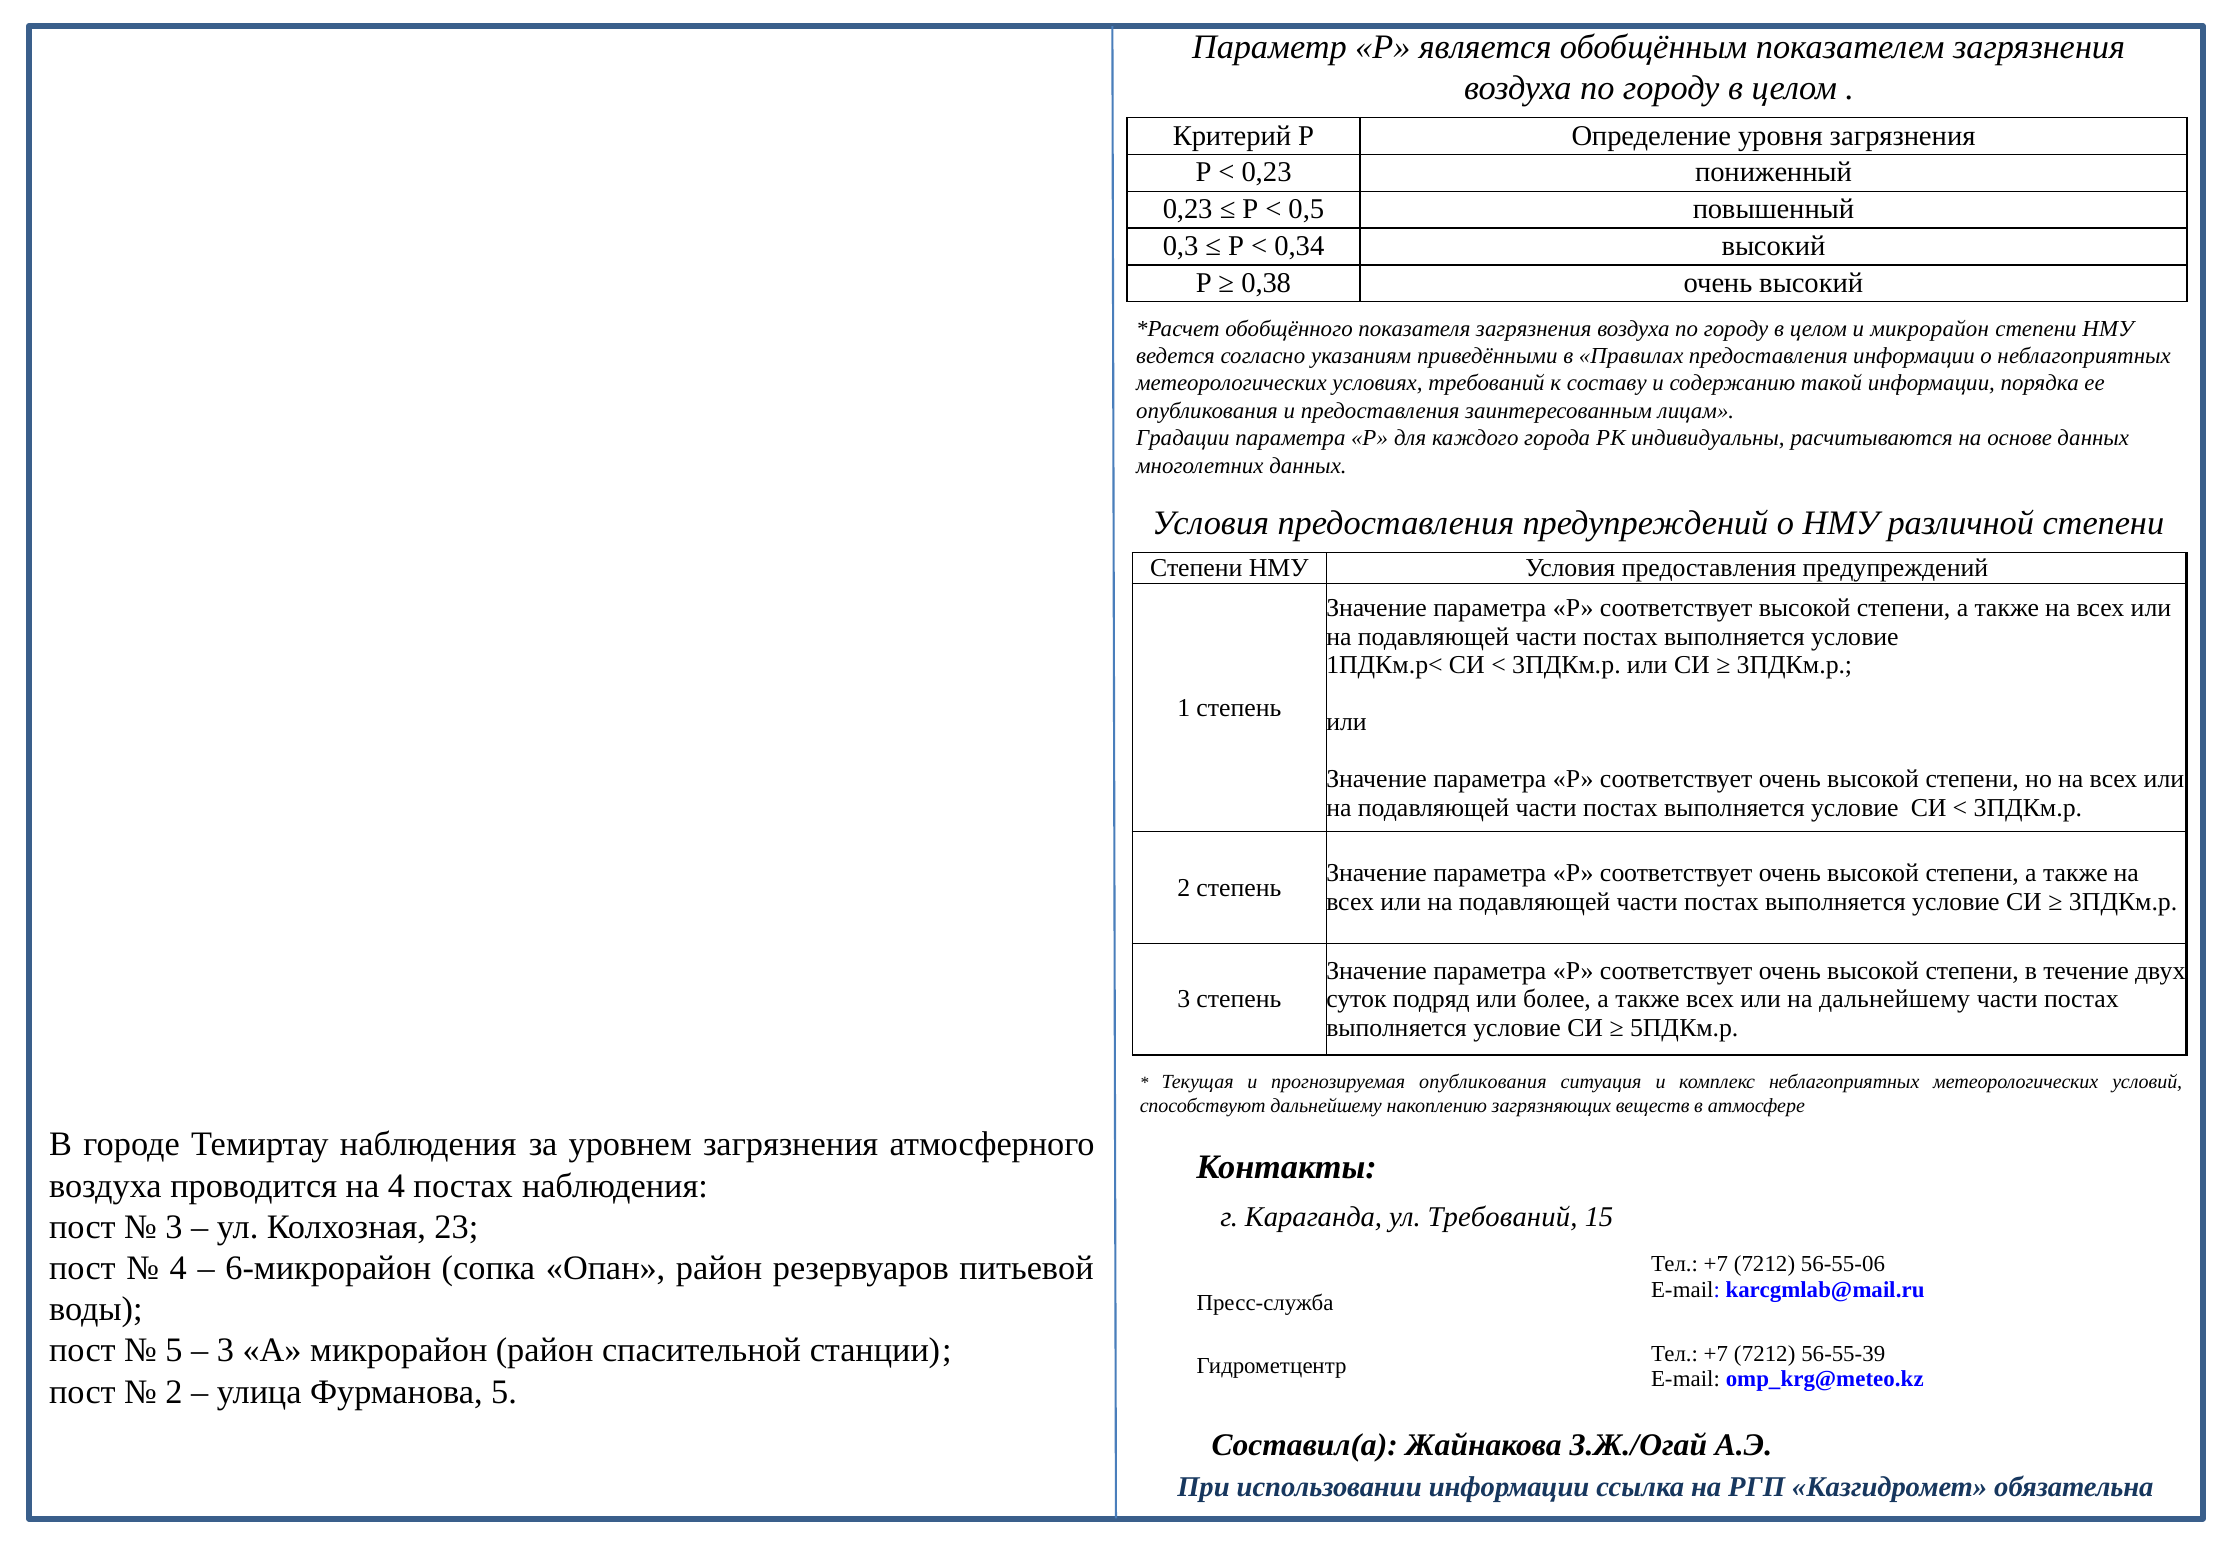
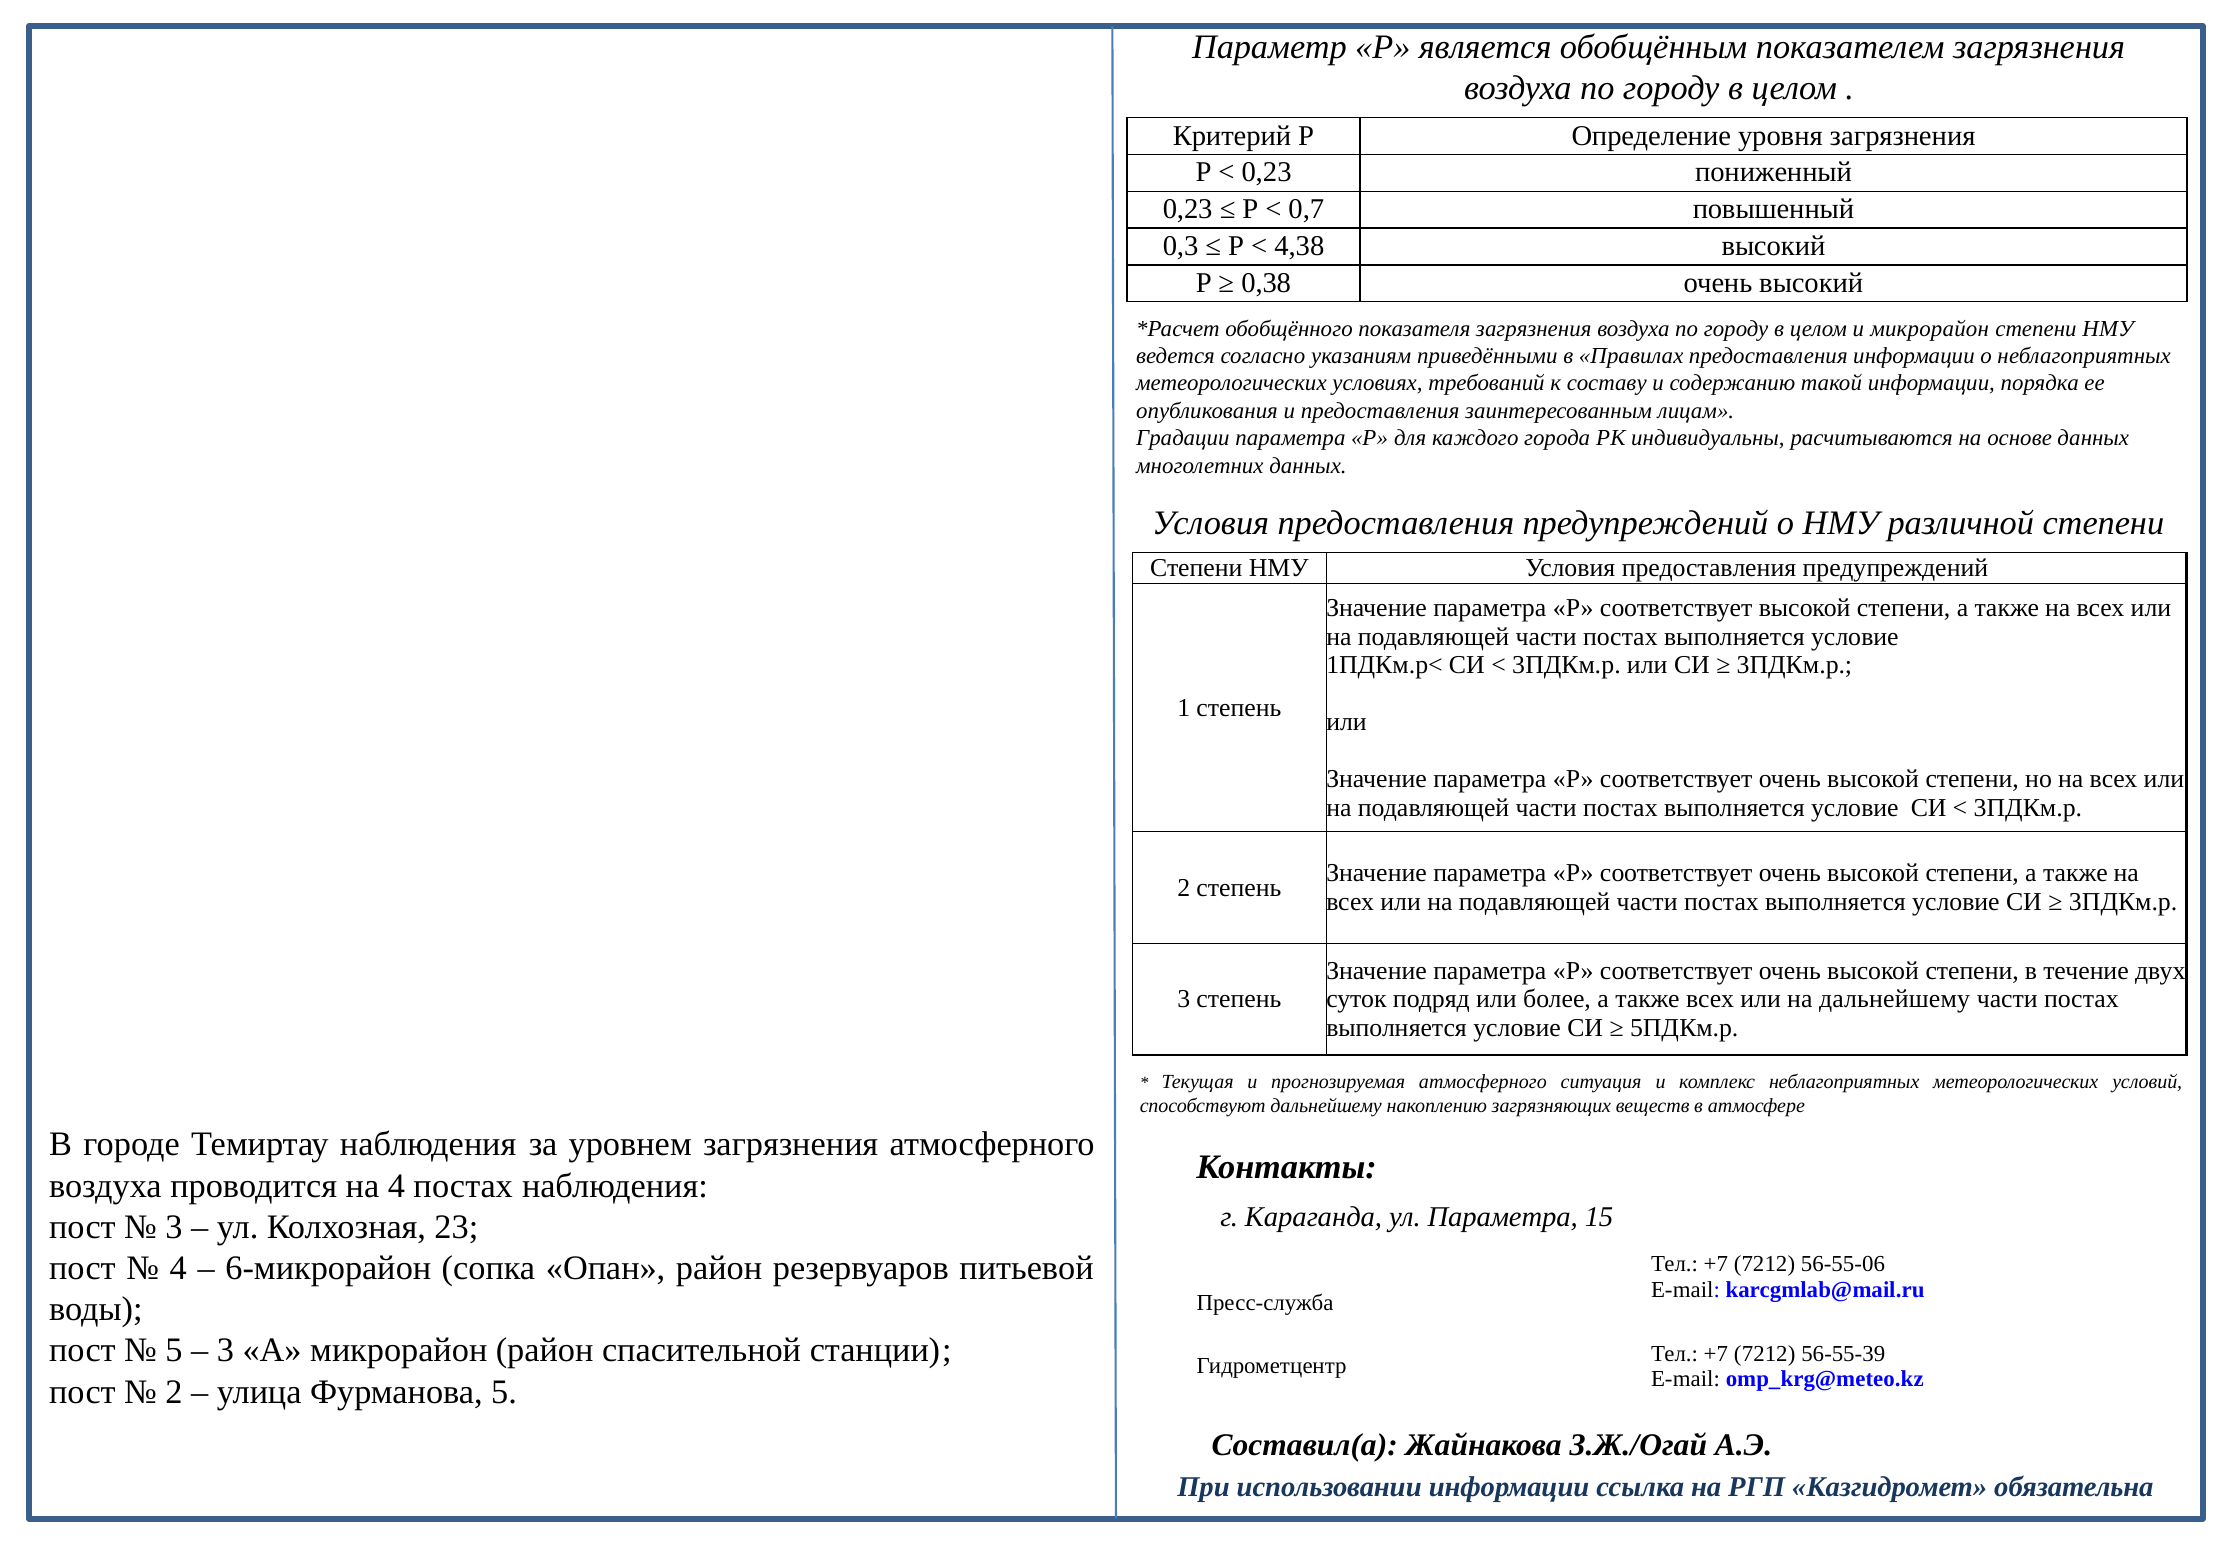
0,5: 0,5 -> 0,7 (1306, 209)
0,34: 0,34 -> 4,38 (1299, 246)
прогнозируемая опубликования: опубликования -> атмосферного (1483, 1082)
ул Требований: Требований -> Параметра (1503, 1217)
